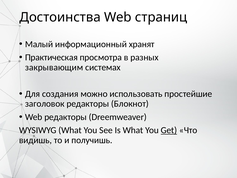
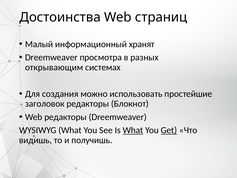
Практическая: Практическая -> Dreemweaver (51, 57)
закрывающим: закрывающим -> открывающим (54, 67)
What underline: none -> present (133, 130)
